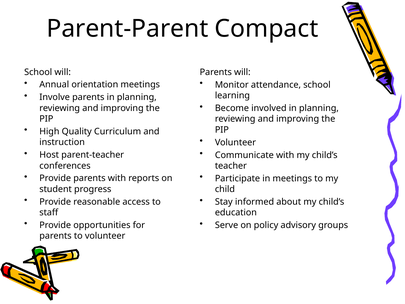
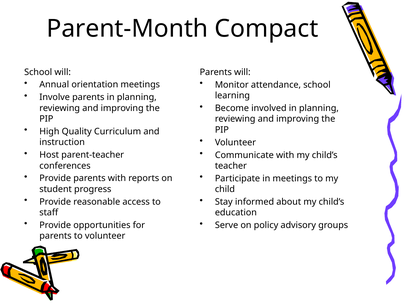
Parent-Parent: Parent-Parent -> Parent-Month (127, 29)
